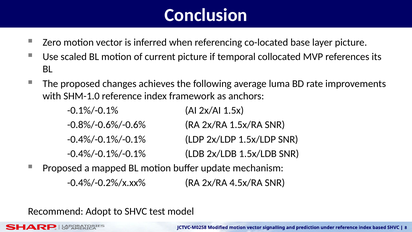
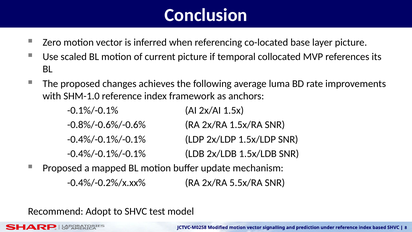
4.5x/RA: 4.5x/RA -> 5.5x/RA (246, 182)
